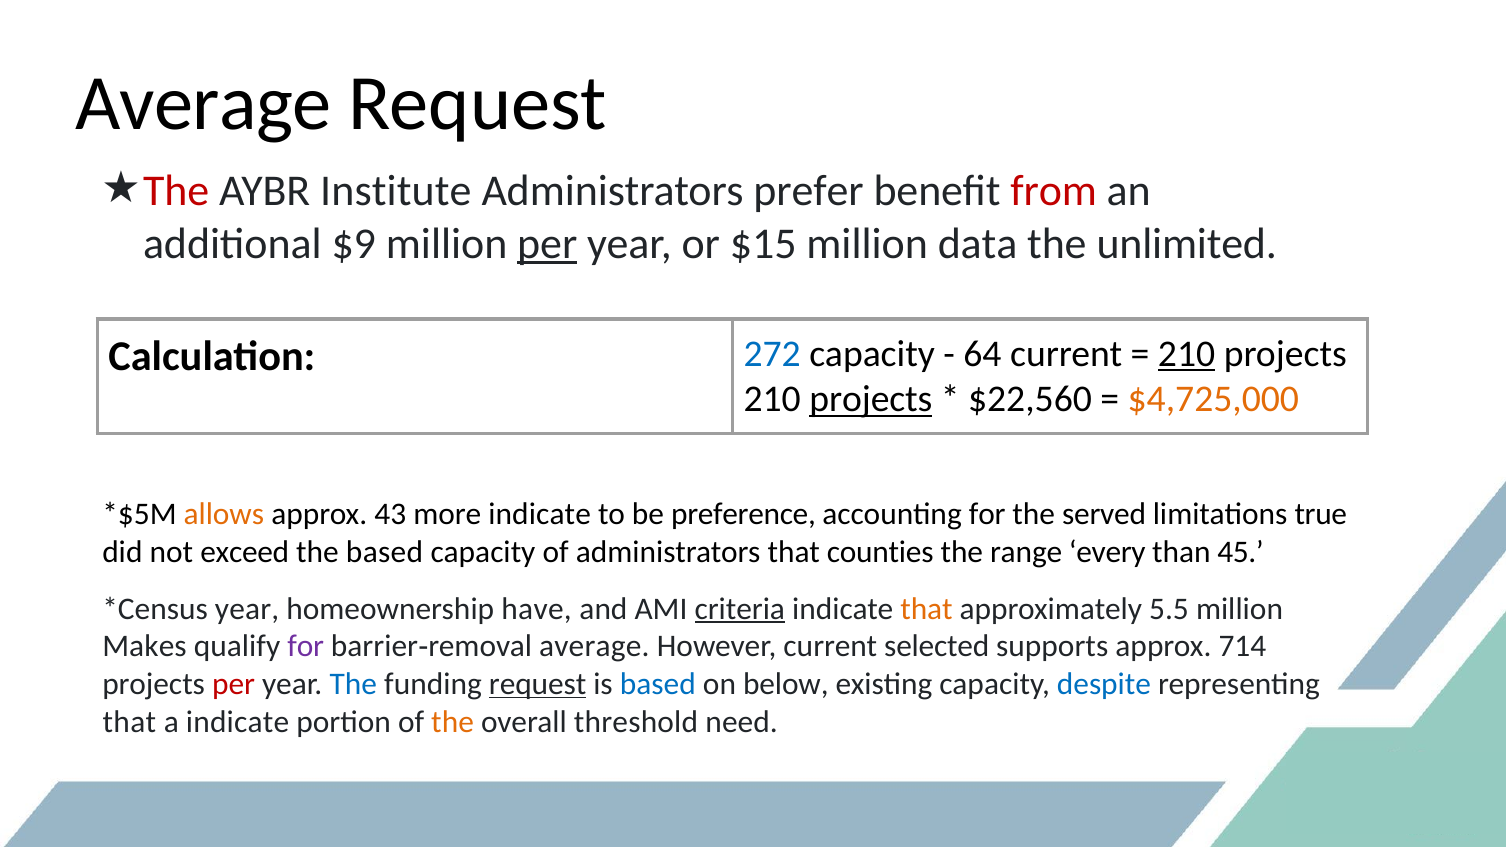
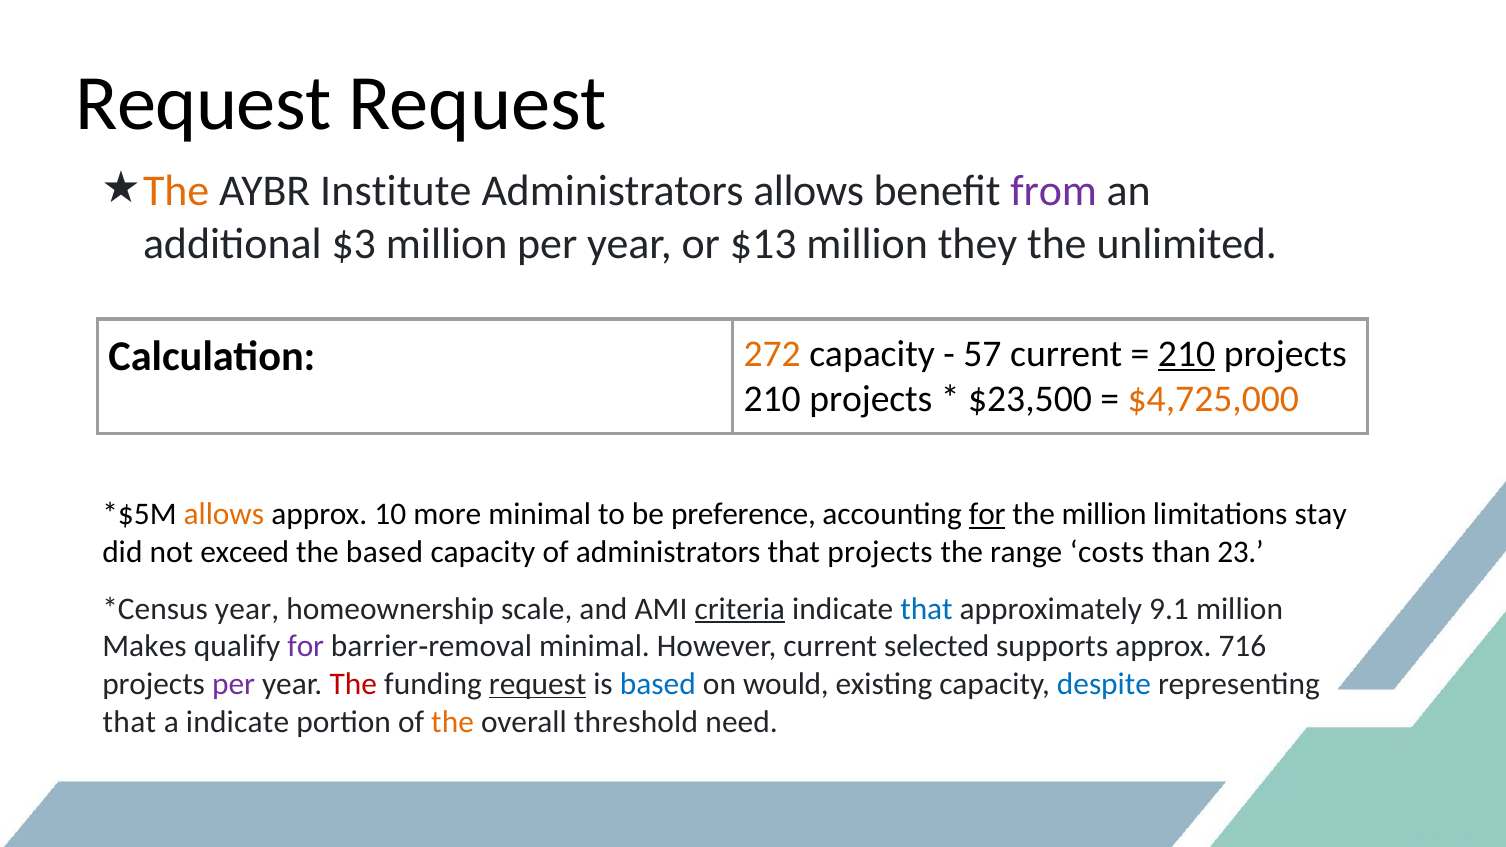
Average: Average -> Request (203, 103)
The colour: red -> orange (176, 191)
Administrators prefer: prefer -> allows (809, 191)
from colour: red -> purple (1054, 191)
$9: $9 -> $3 (354, 244)
per underline: present -> none (547, 244)
$15: $15 -> $13 (763, 244)
data: data -> they (977, 244)
272 colour: blue -> orange (772, 354)
64: 64 -> 57 (982, 354)
projects underline: present -> none (871, 400)
$22,560: $22,560 -> $23,500 (1030, 400)
43: 43 -> 10 (390, 515)
more indicate: indicate -> minimal (540, 515)
for underline: none -> present (987, 515)
the served: served -> million (1104, 515)
true: true -> stay (1321, 515)
that counties: counties -> projects (880, 552)
every: every -> costs (1107, 552)
45: 45 -> 23 (1241, 552)
have: have -> scale (537, 609)
that colour: orange -> blue (926, 609)
5.5: 5.5 -> 9.1 (1169, 609)
average: average -> minimal (594, 646)
714: 714 -> 716 (1242, 646)
per colour: red -> purple (234, 684)
The colour: blue -> red (353, 684)
below: below -> would (786, 684)
